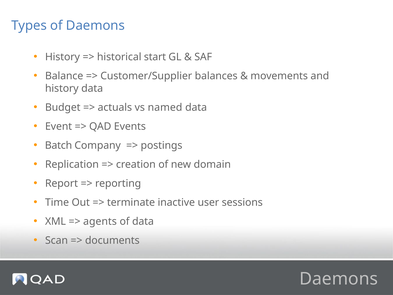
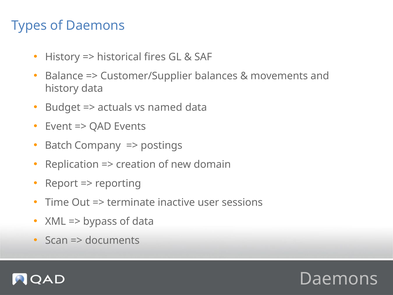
start: start -> fires (155, 57)
agents: agents -> bypass (100, 221)
